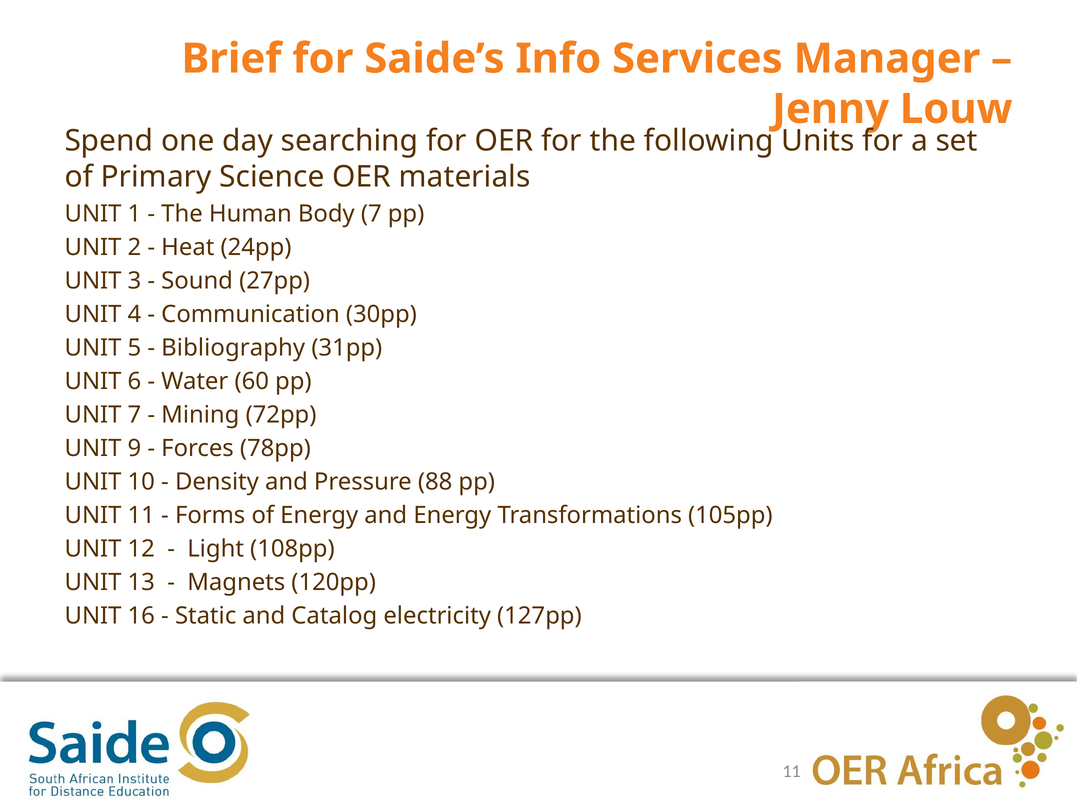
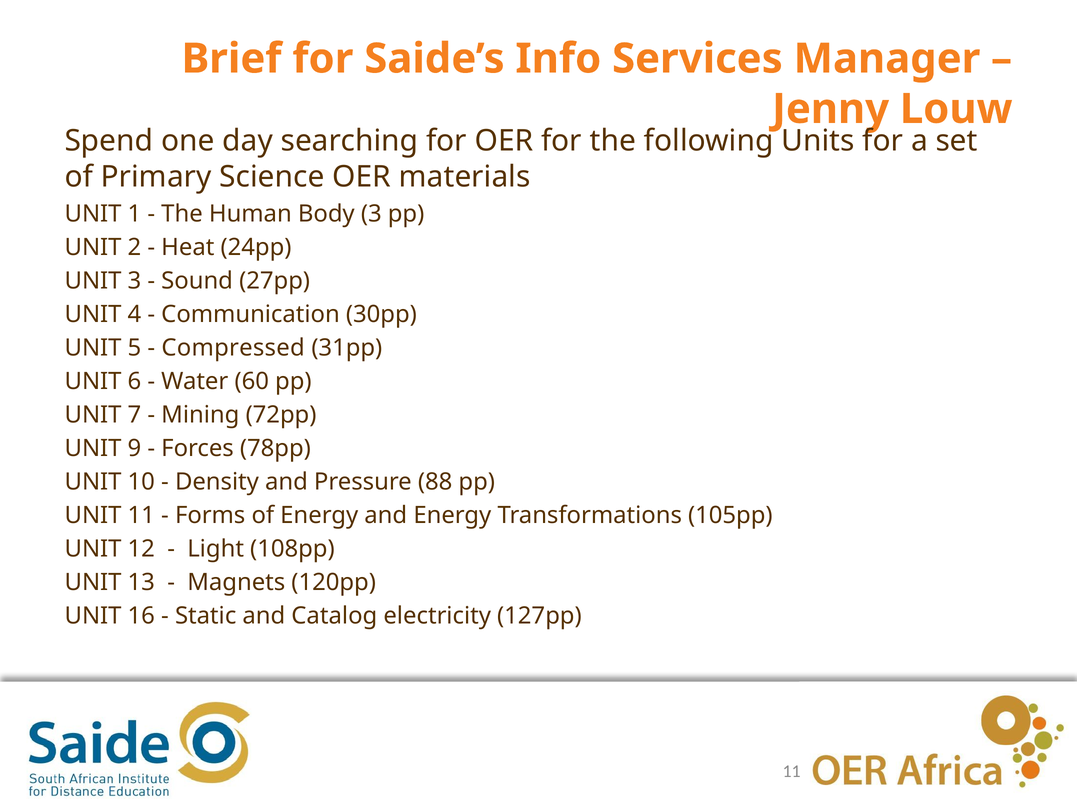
Body 7: 7 -> 3 (371, 214)
Bibliography: Bibliography -> Compressed (233, 348)
